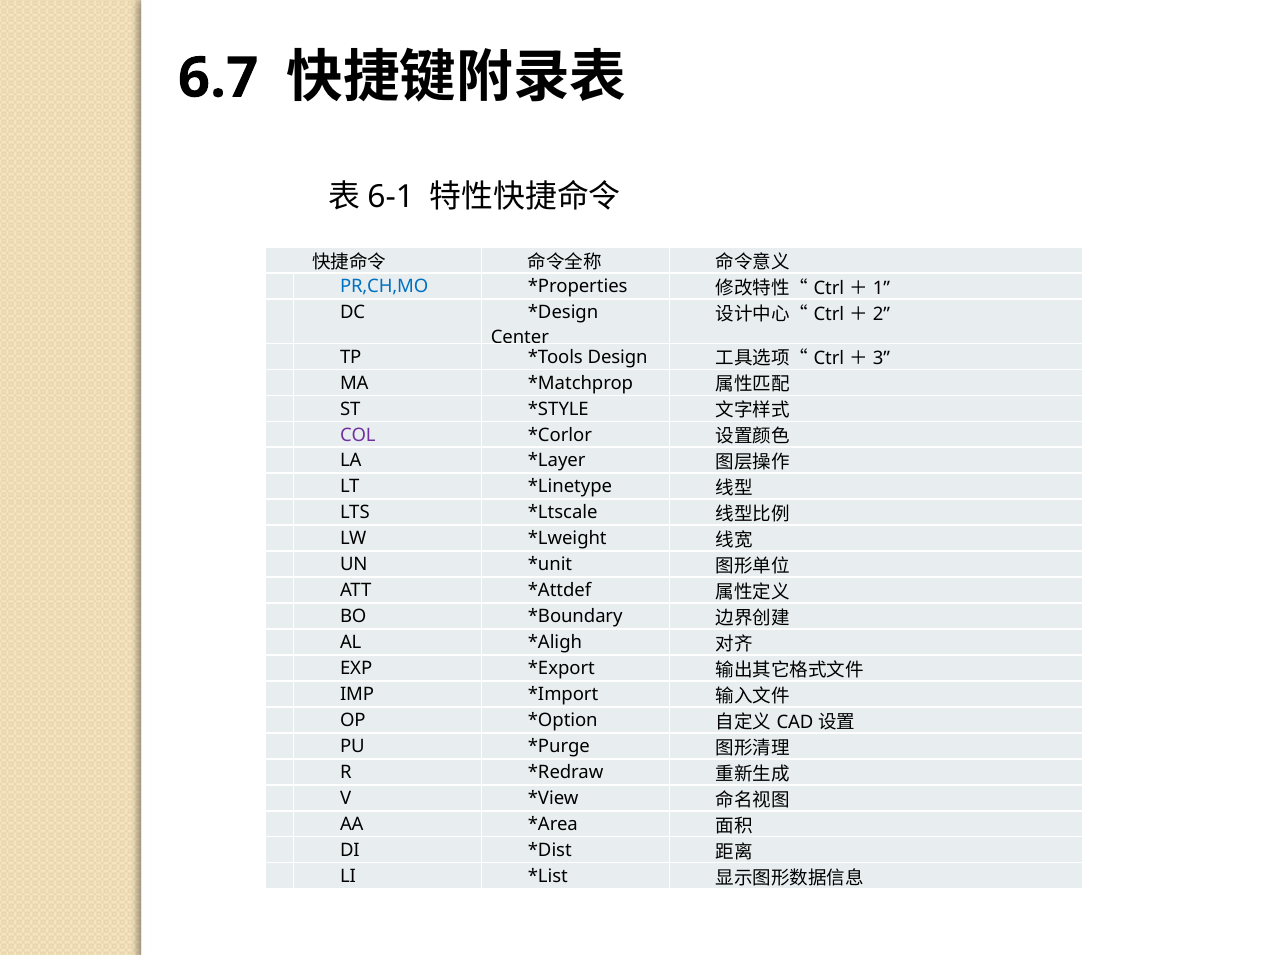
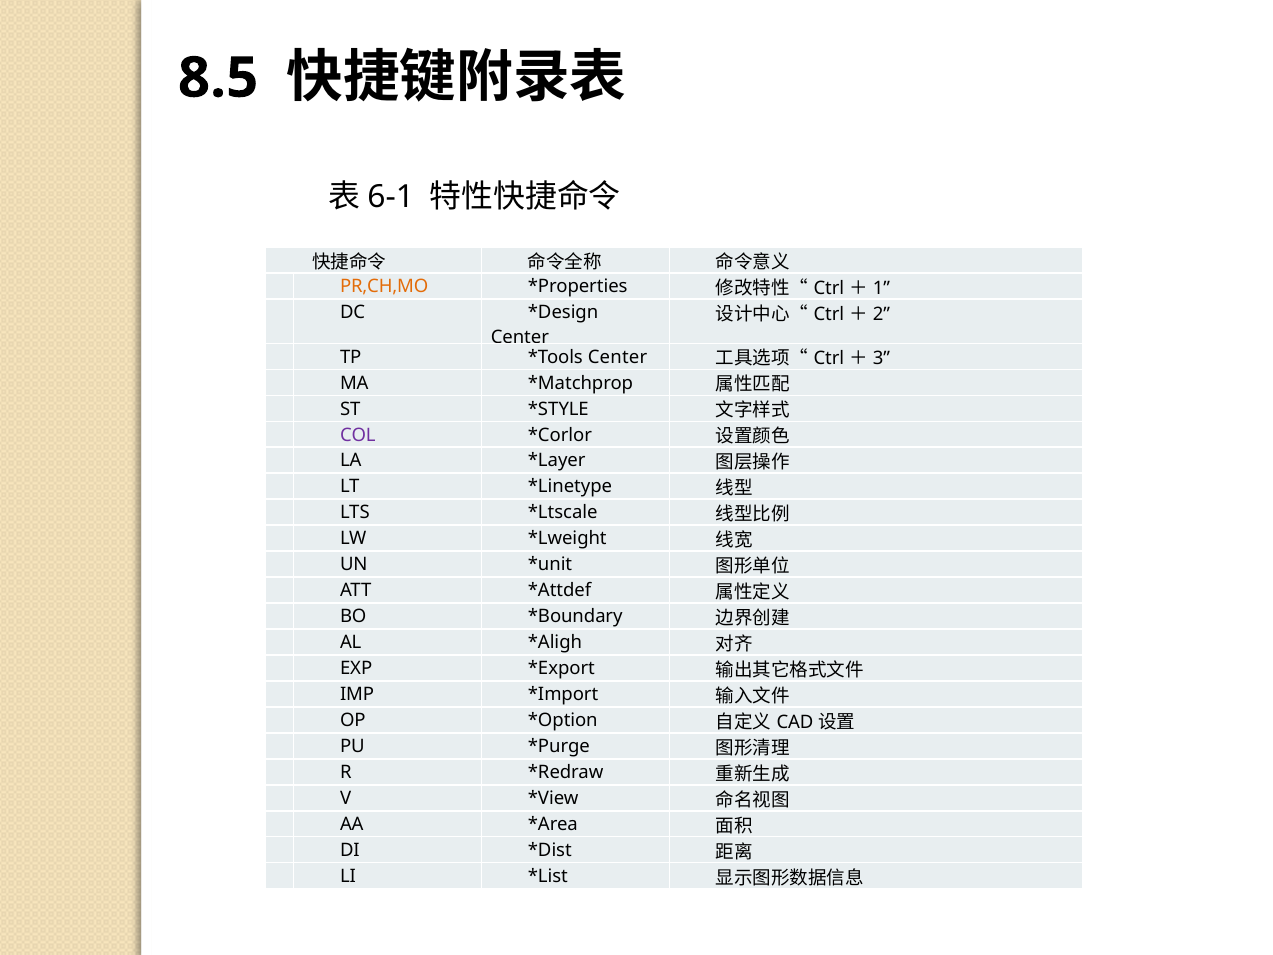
6.7: 6.7 -> 8.5 (218, 78)
PR,CH,MO colour: blue -> orange (384, 286)
Design: Design -> Center (618, 357)
